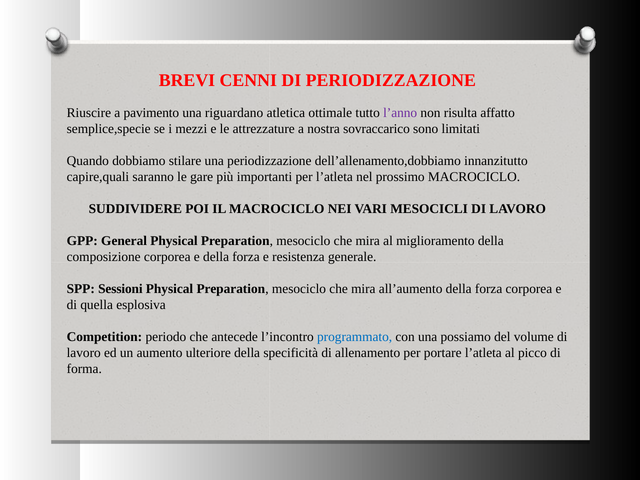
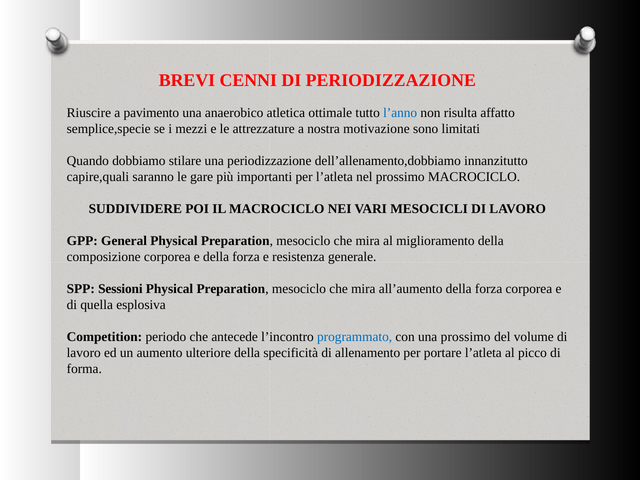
riguardano: riguardano -> anaerobico (234, 113)
l’anno colour: purple -> blue (400, 113)
sovraccarico: sovraccarico -> motivazione (376, 129)
una possiamo: possiamo -> prossimo (466, 337)
